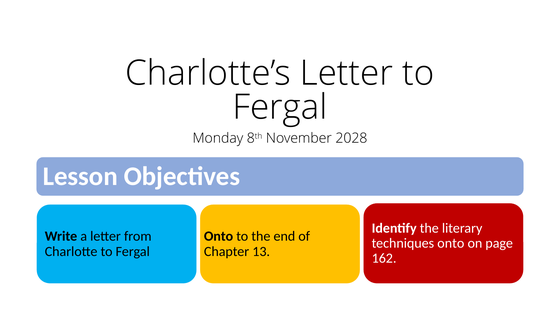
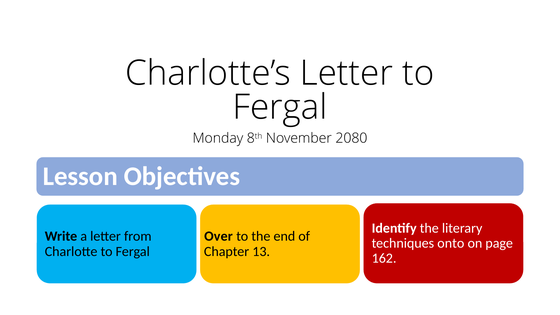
2028: 2028 -> 2080 (351, 138)
Onto: Onto -> Over (218, 236)
